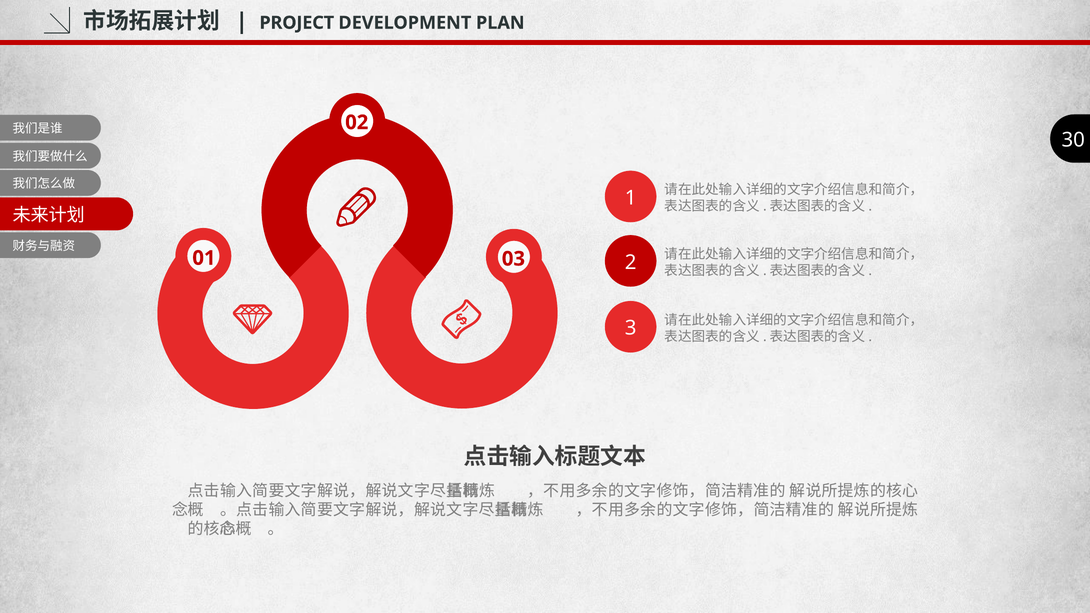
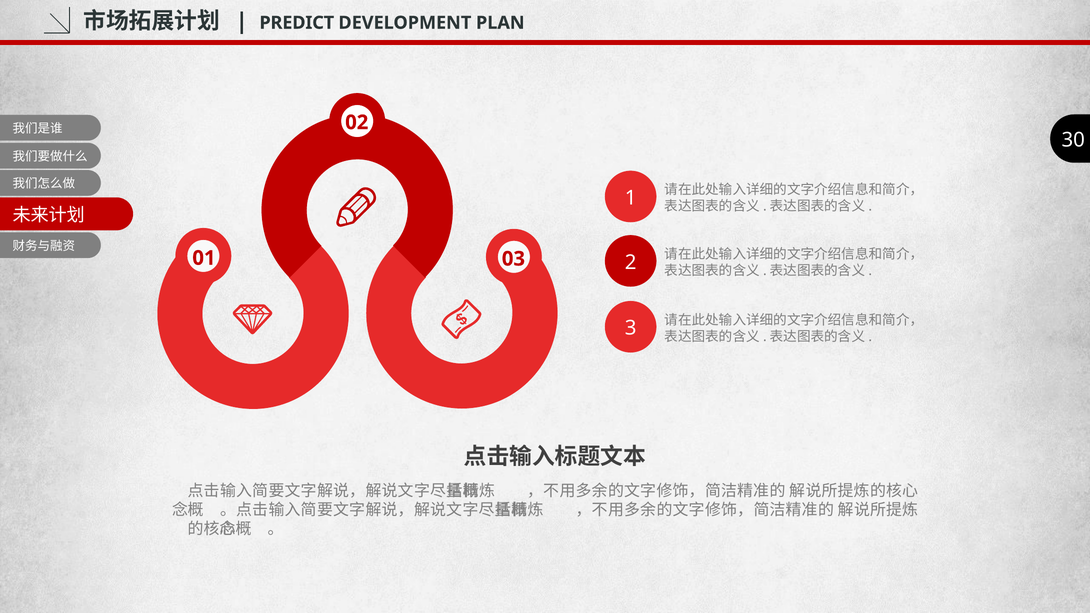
PROJECT: PROJECT -> PREDICT (297, 23)
